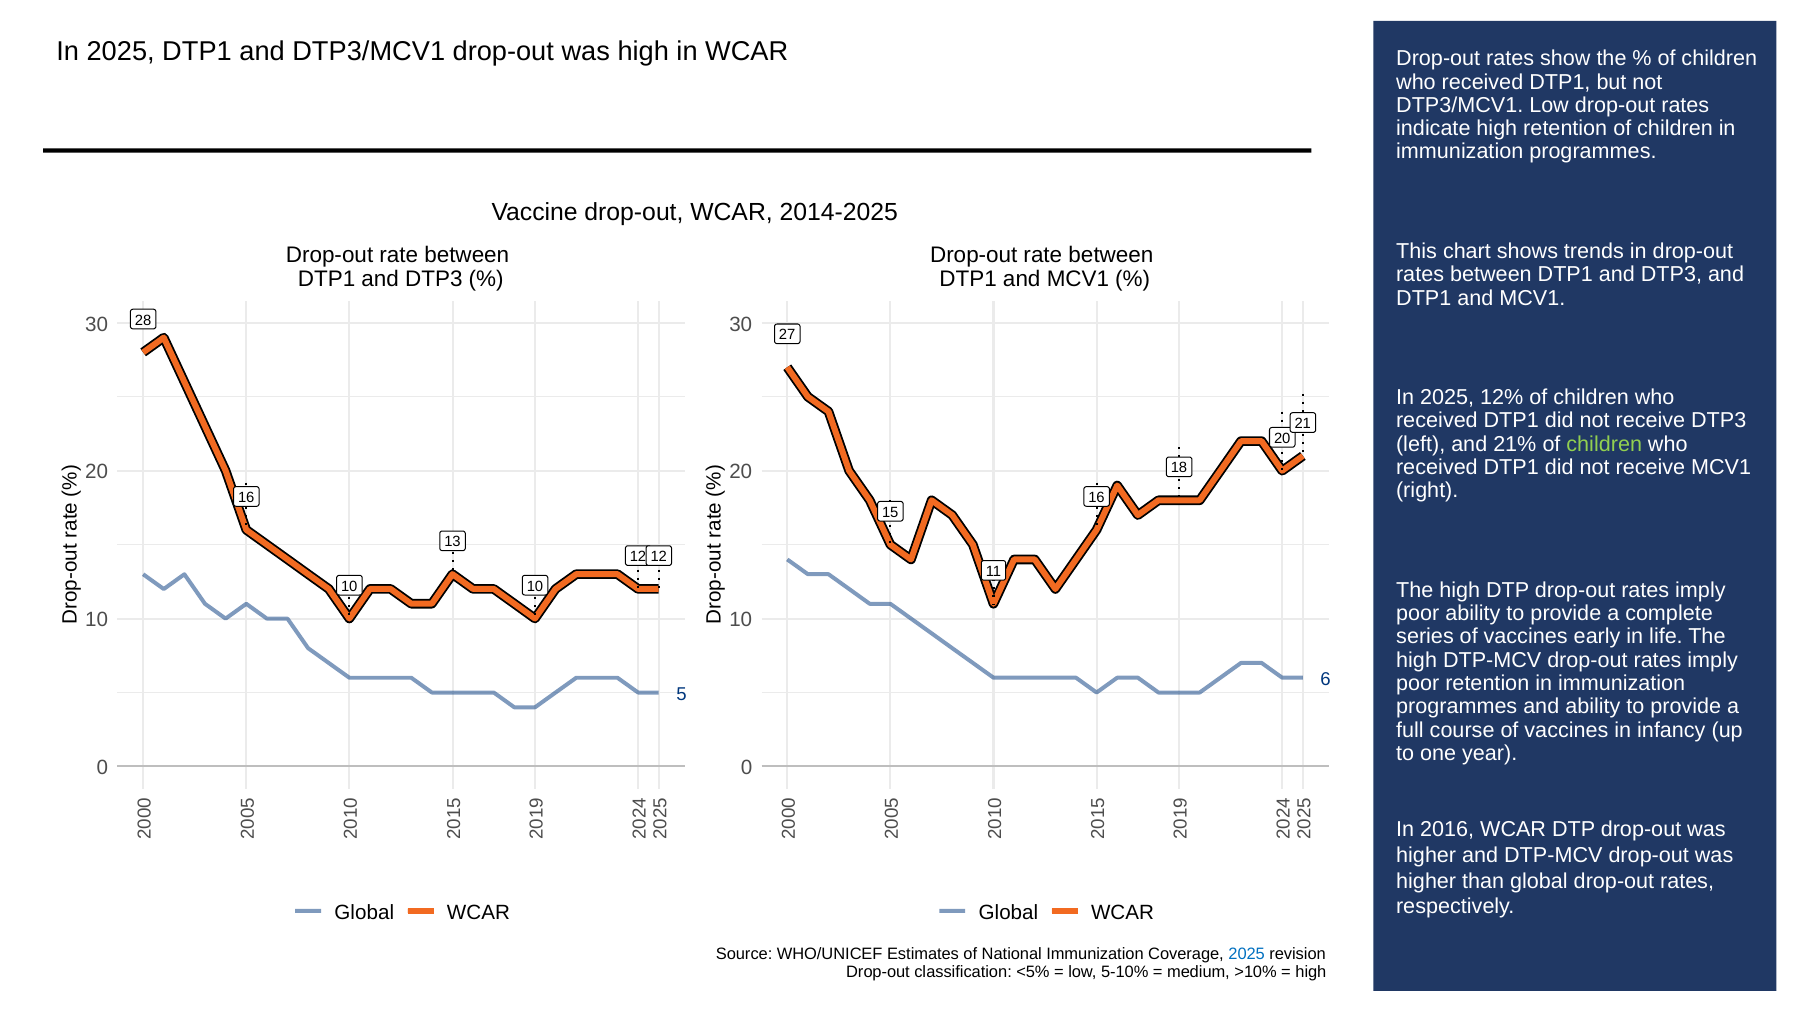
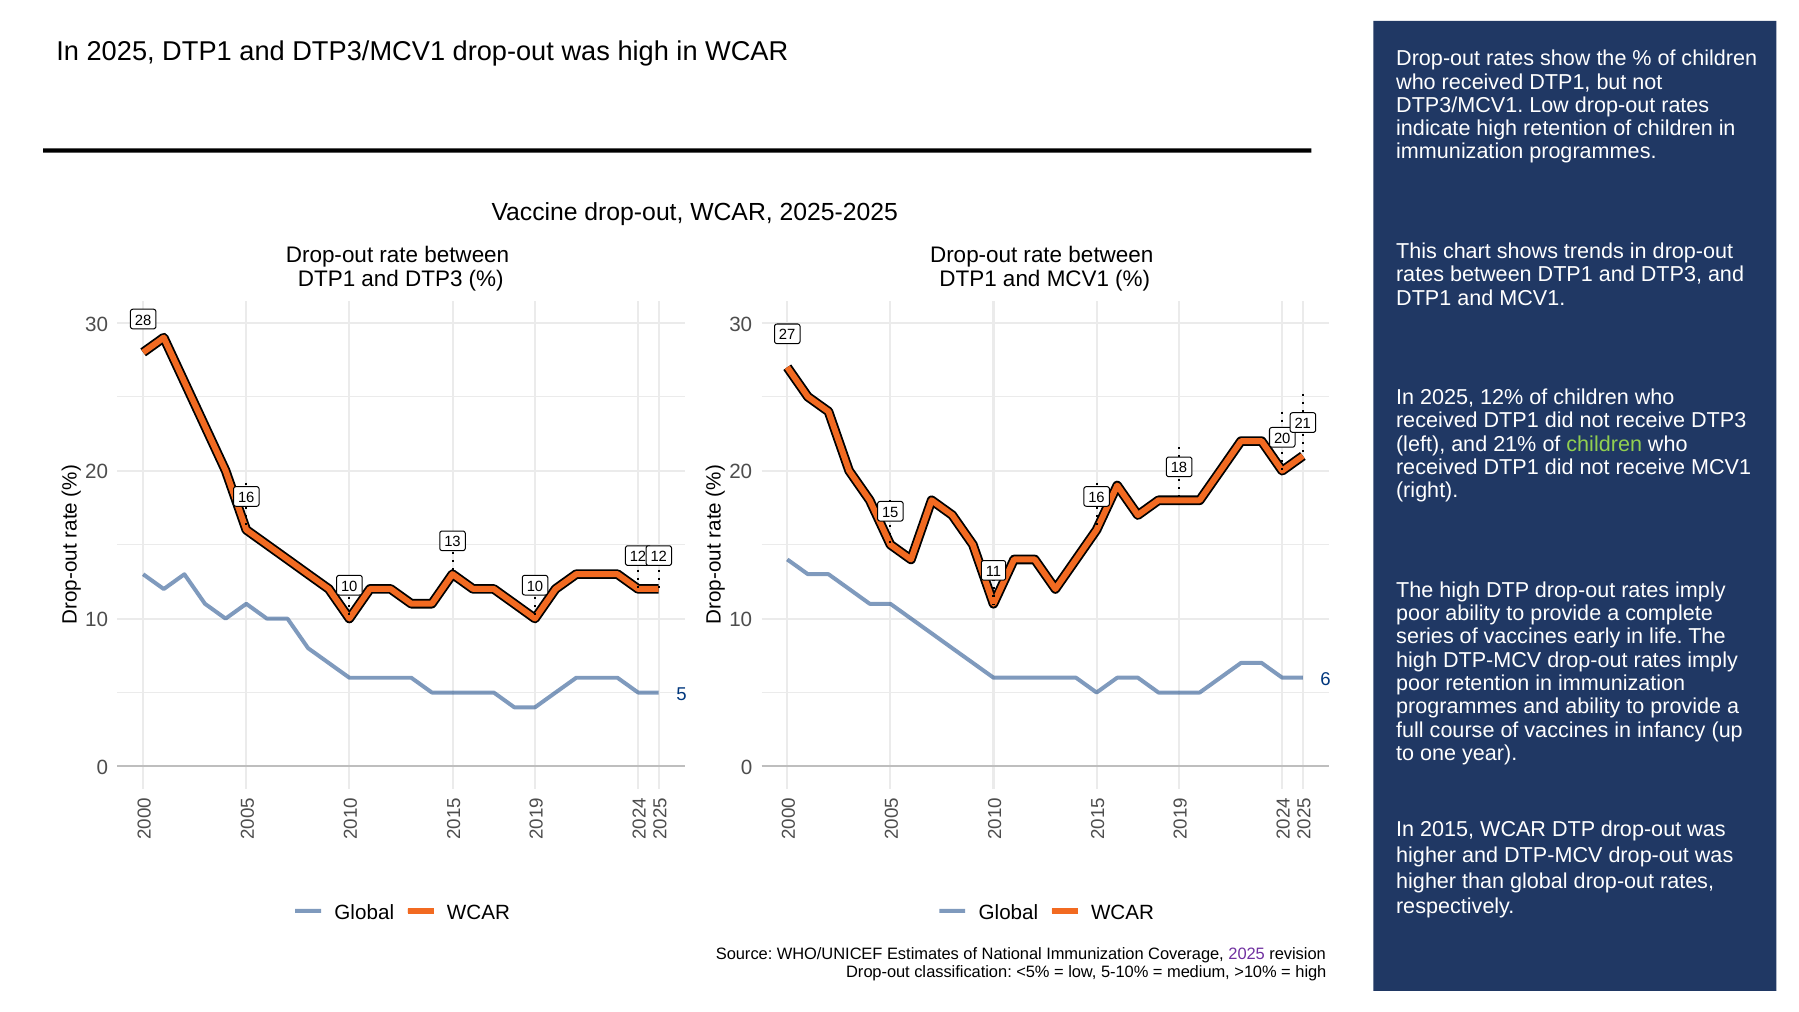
2014-2025: 2014-2025 -> 2025-2025 (839, 212)
2016: 2016 -> 2015 (1447, 829)
2025 colour: blue -> purple (1247, 954)
